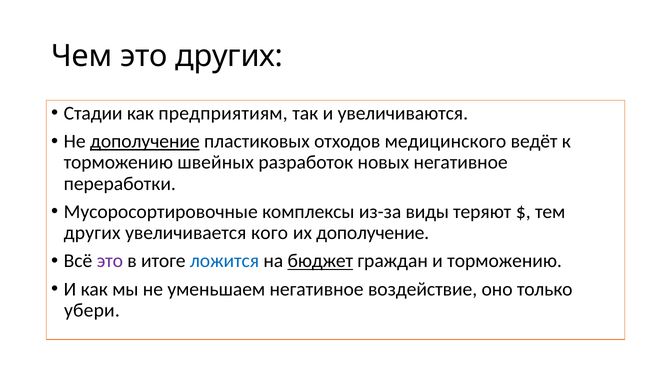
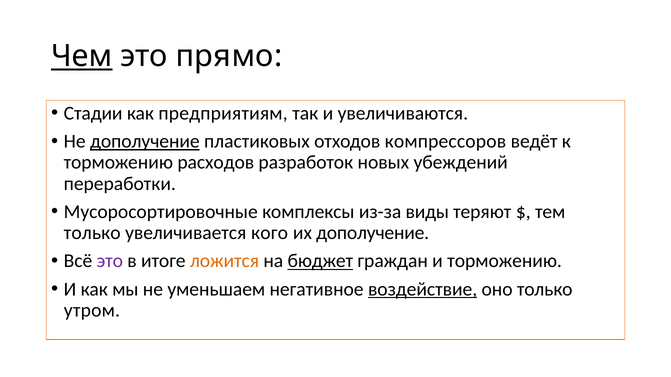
Чем underline: none -> present (82, 56)
это других: других -> прямо (229, 56)
медицинского: медицинского -> компрессоров (445, 142)
швейных: швейных -> расходов (216, 163)
новых негативное: негативное -> убеждений (461, 163)
других: других -> только (92, 233)
ложится colour: blue -> orange (225, 261)
воздействие underline: none -> present (423, 289)
убери: убери -> утром (92, 311)
